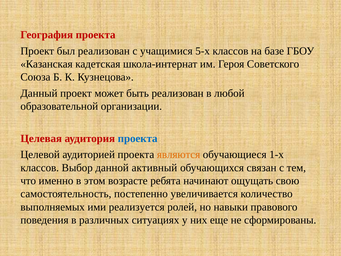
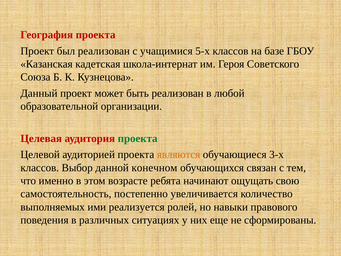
проекта colour: blue -> green (138, 138)
1-х: 1-х -> 3-х (277, 155)
активный: активный -> конечном (154, 168)
